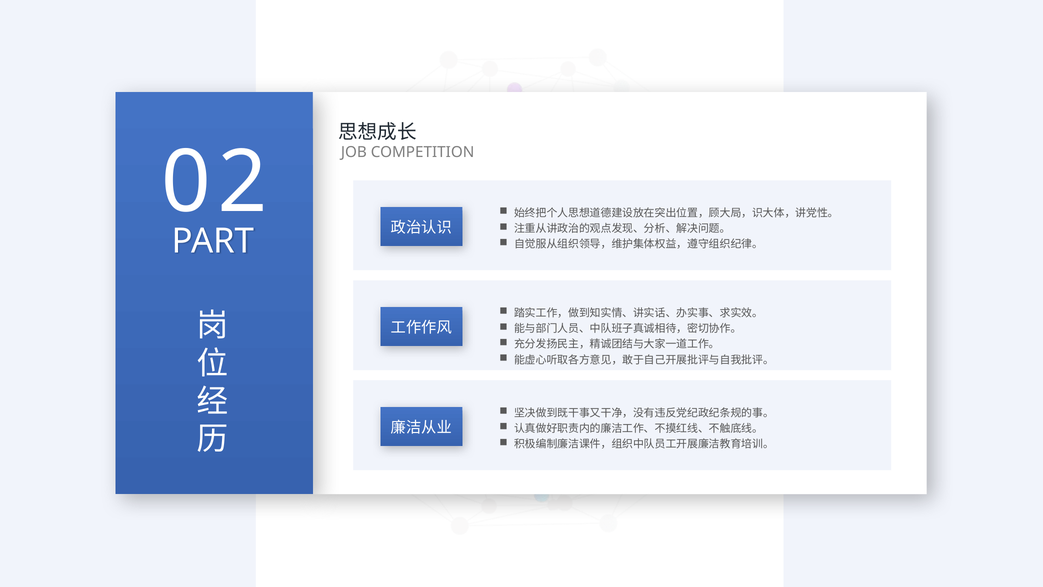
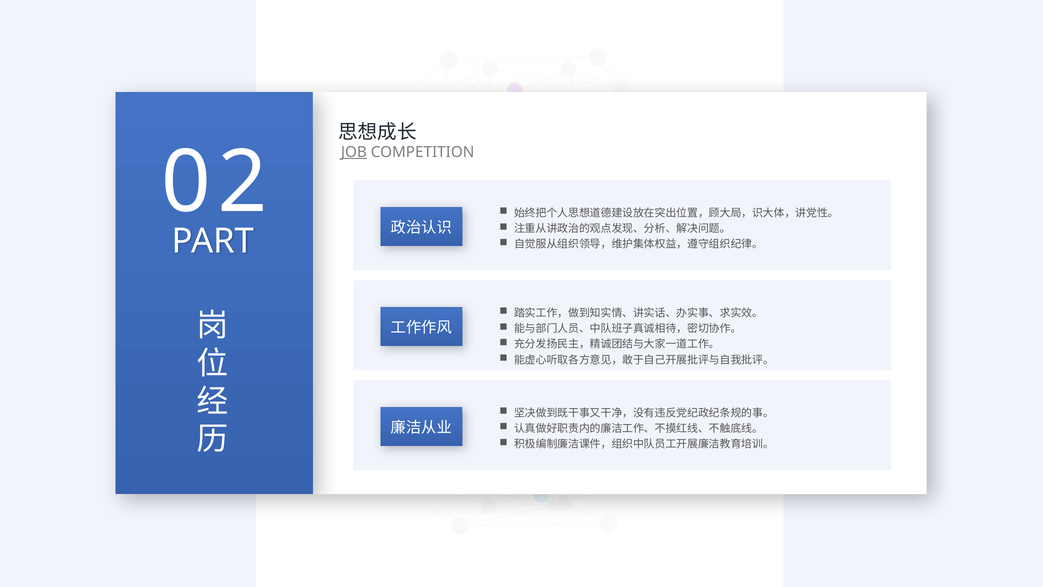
JOB underline: none -> present (354, 152)
